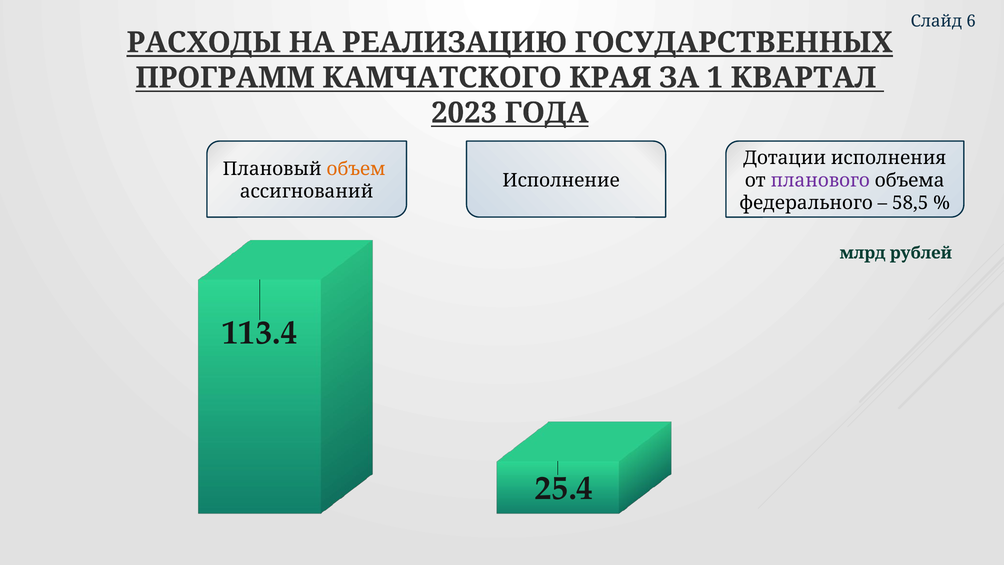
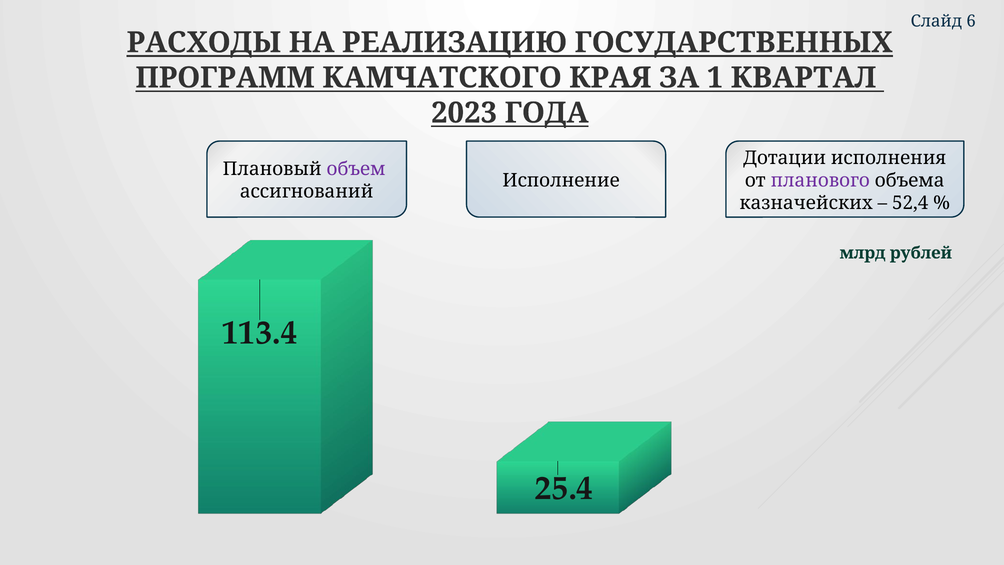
объем colour: orange -> purple (356, 169)
федерального: федерального -> казначейских (806, 203)
58,5: 58,5 -> 52,4 (910, 203)
